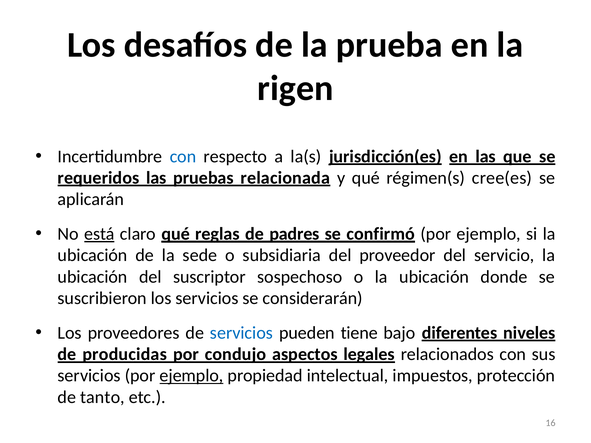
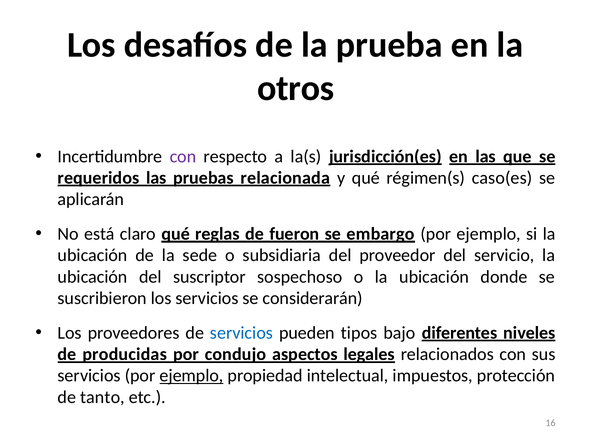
rigen: rigen -> otros (296, 88)
con colour: blue -> purple (183, 156)
cree(es: cree(es -> caso(es (502, 178)
está underline: present -> none (99, 234)
padres: padres -> fueron (294, 234)
confirmó: confirmó -> embargo (381, 234)
tiene: tiene -> tipos (359, 333)
